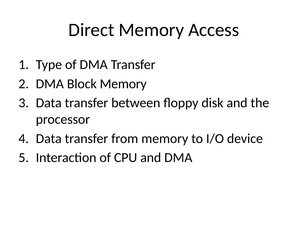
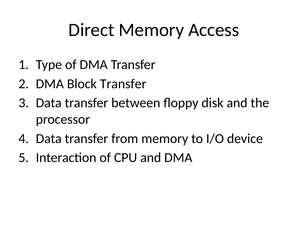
Block Memory: Memory -> Transfer (123, 84)
